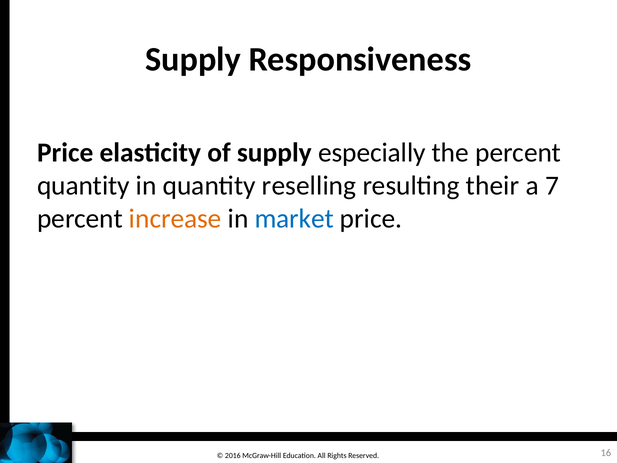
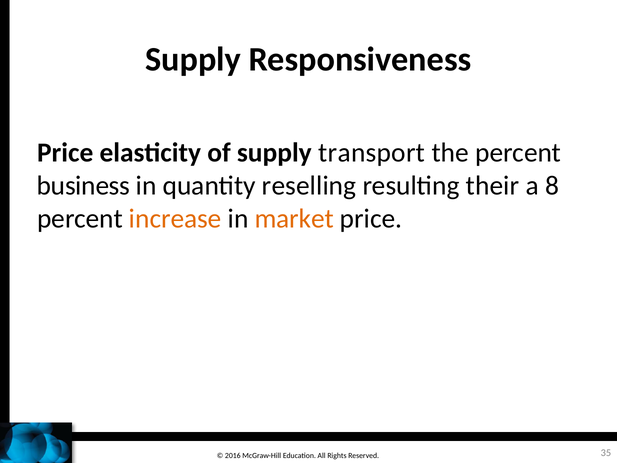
especially: especially -> transport (372, 152)
quantity: quantity -> business (83, 185)
7: 7 -> 8 (552, 185)
market colour: blue -> orange (294, 218)
16: 16 -> 35 (606, 453)
